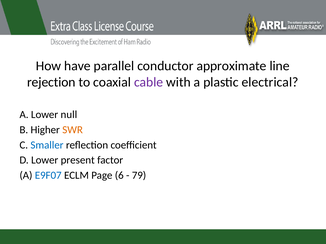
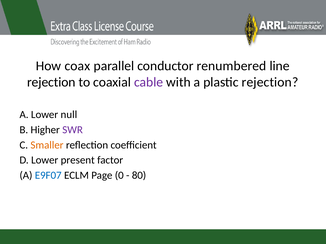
have: have -> coax (77, 66)
approximate: approximate -> renumbered (231, 66)
plastic electrical: electrical -> rejection (270, 82)
SWR colour: orange -> purple (73, 130)
Smaller colour: blue -> orange (47, 145)
6: 6 -> 0 (119, 176)
79: 79 -> 80 (139, 176)
